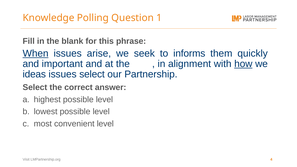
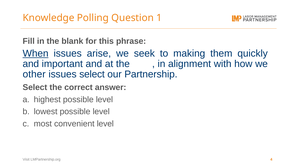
informs: informs -> making (189, 53)
how underline: present -> none (243, 64)
ideas: ideas -> other (34, 74)
